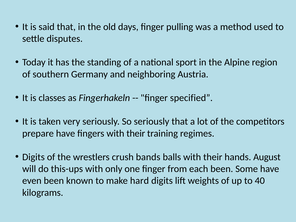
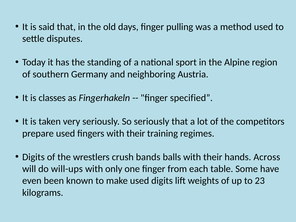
prepare have: have -> used (66, 133)
August: August -> Across (267, 157)
this-ups: this-ups -> will-ups (67, 169)
each been: been -> table (222, 169)
make hard: hard -> used (140, 181)
40: 40 -> 23 (260, 181)
